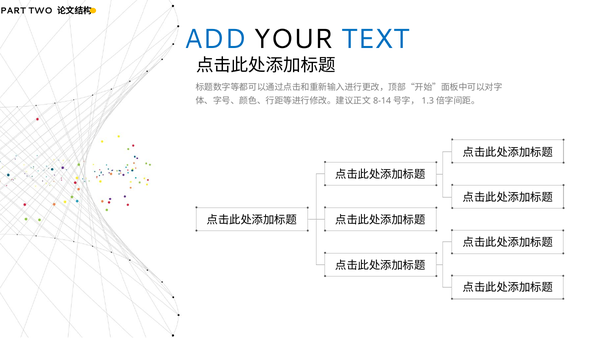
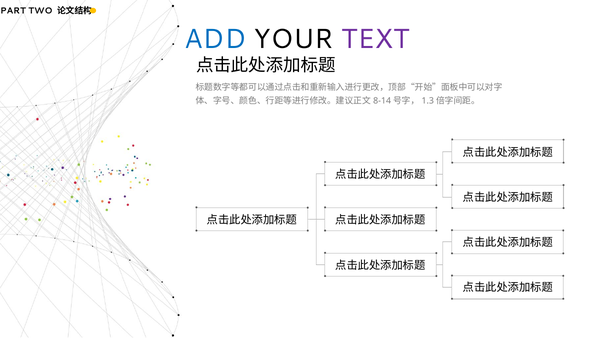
TEXT colour: blue -> purple (375, 39)
